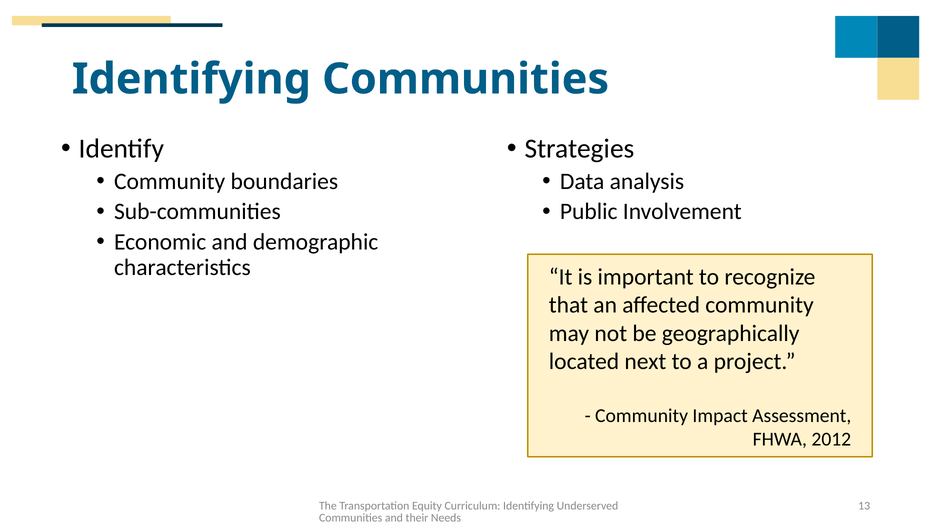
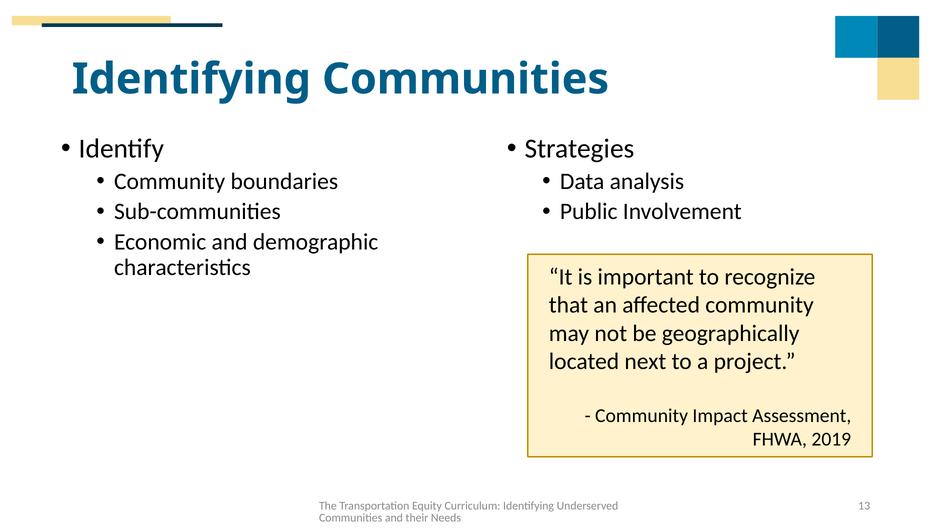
2012: 2012 -> 2019 (831, 439)
